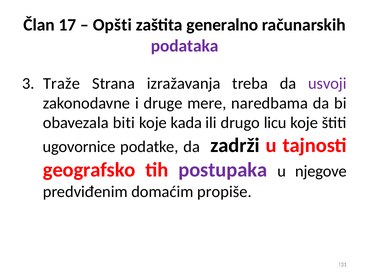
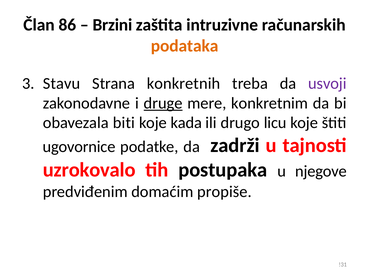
17: 17 -> 86 (67, 25)
Opšti: Opšti -> Brzini (112, 25)
generalno: generalno -> intruzivne (222, 25)
podataka colour: purple -> orange (185, 46)
Traže: Traže -> Stavu (62, 83)
izražavanja: izražavanja -> konkretnih (184, 83)
druge underline: none -> present (163, 103)
naredbama: naredbama -> konkretnim (270, 103)
geografsko: geografsko -> uzrokovalo (89, 170)
postupaka colour: purple -> black (223, 170)
